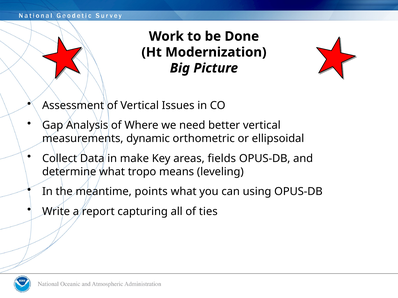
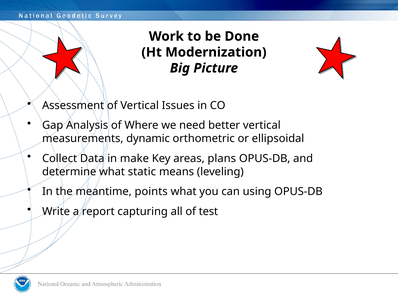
fields: fields -> plans (222, 159)
tropo: tropo -> static (142, 172)
ties: ties -> test (208, 212)
